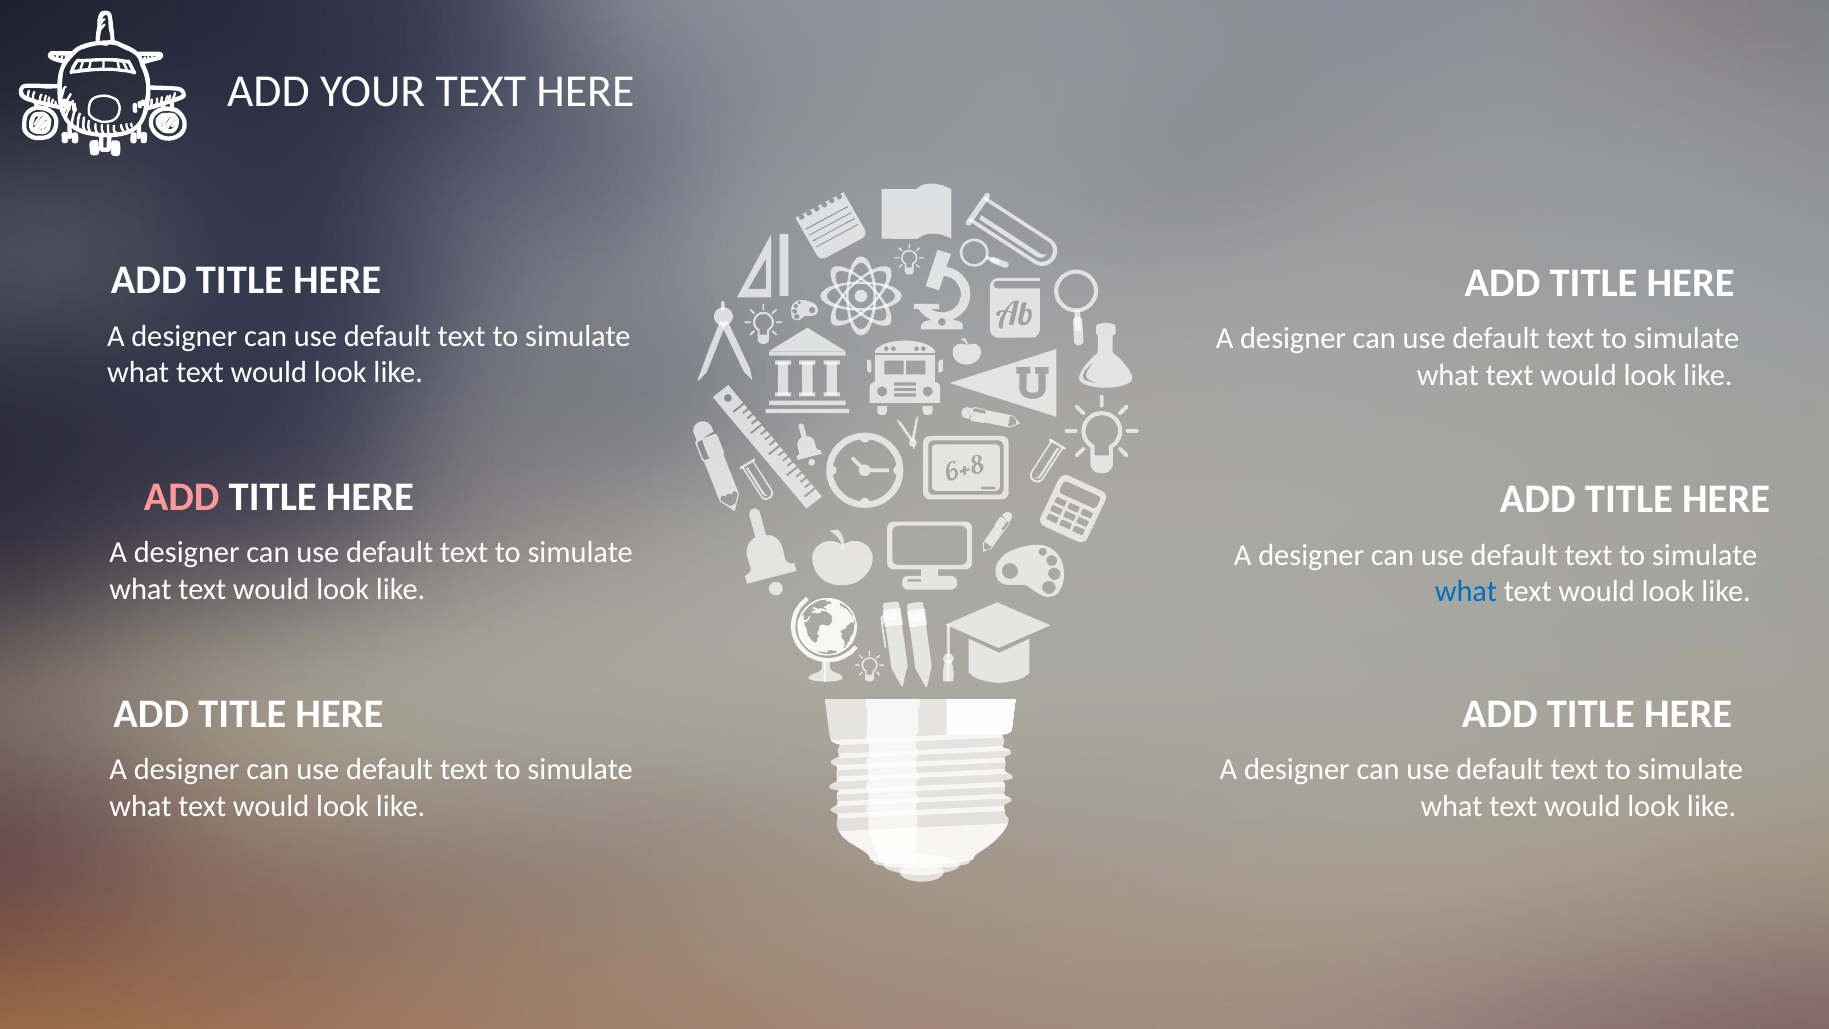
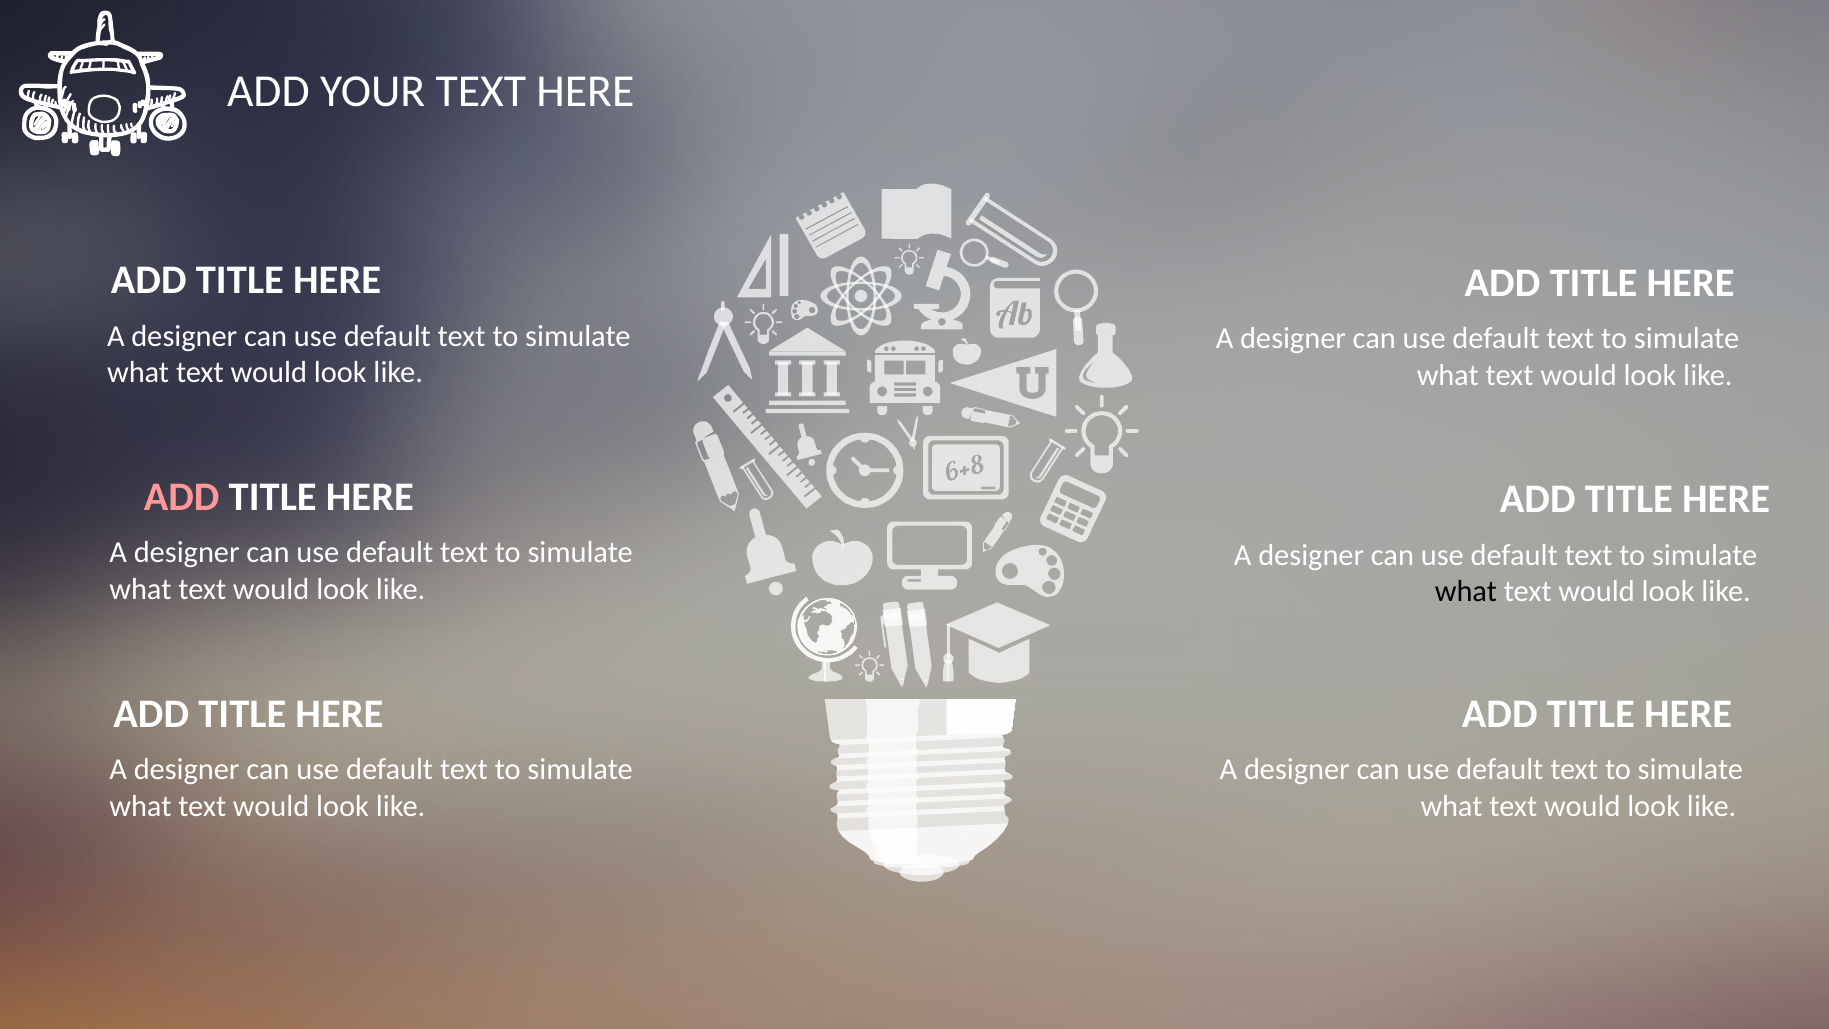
what colour: blue -> black (1466, 592)
